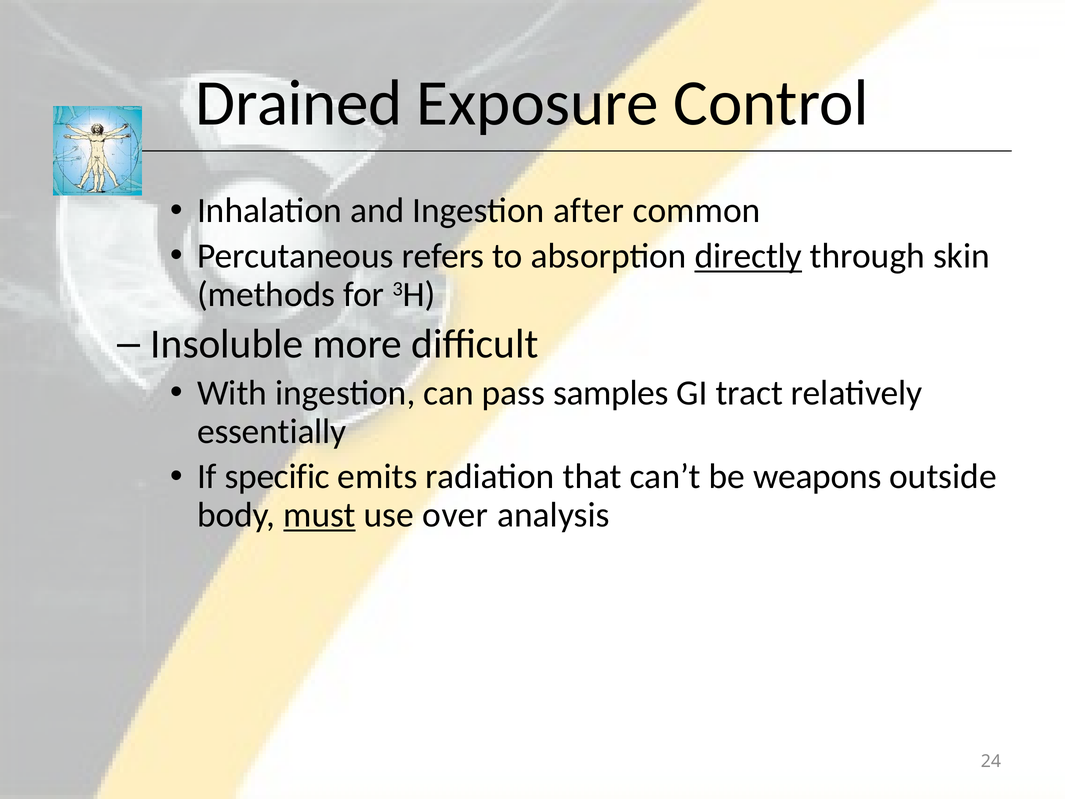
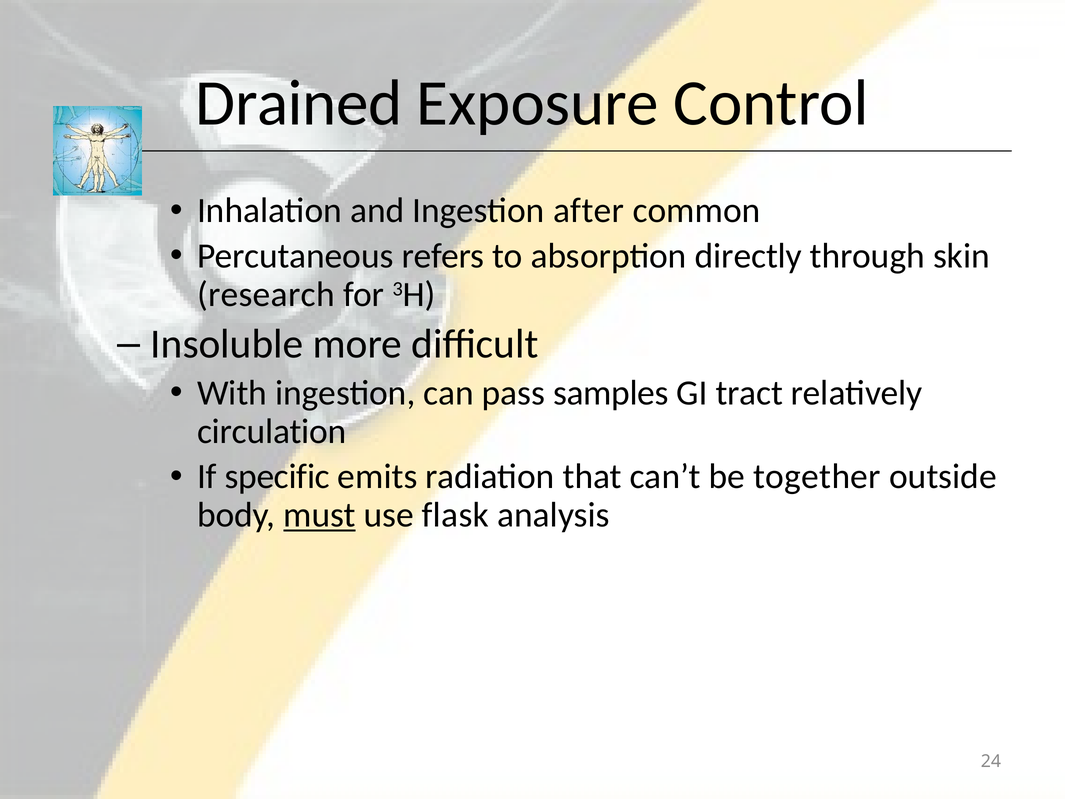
directly underline: present -> none (748, 256)
methods: methods -> research (266, 294)
essentially: essentially -> circulation (272, 431)
weapons: weapons -> together (817, 477)
over: over -> flask (455, 515)
